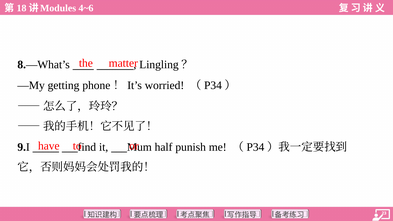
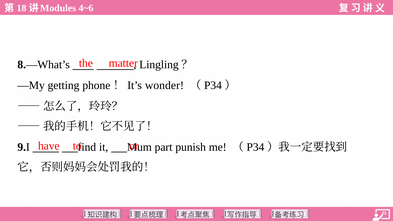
worried: worried -> wonder (164, 85)
half: half -> part (164, 147)
